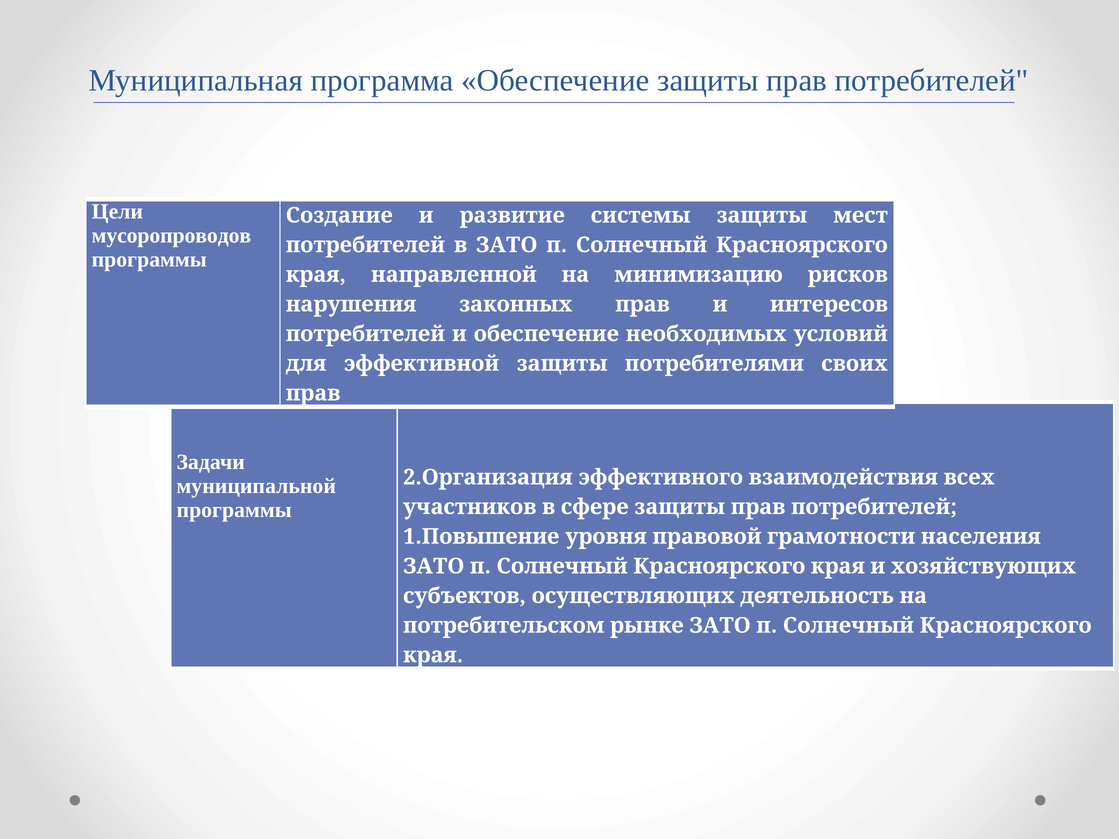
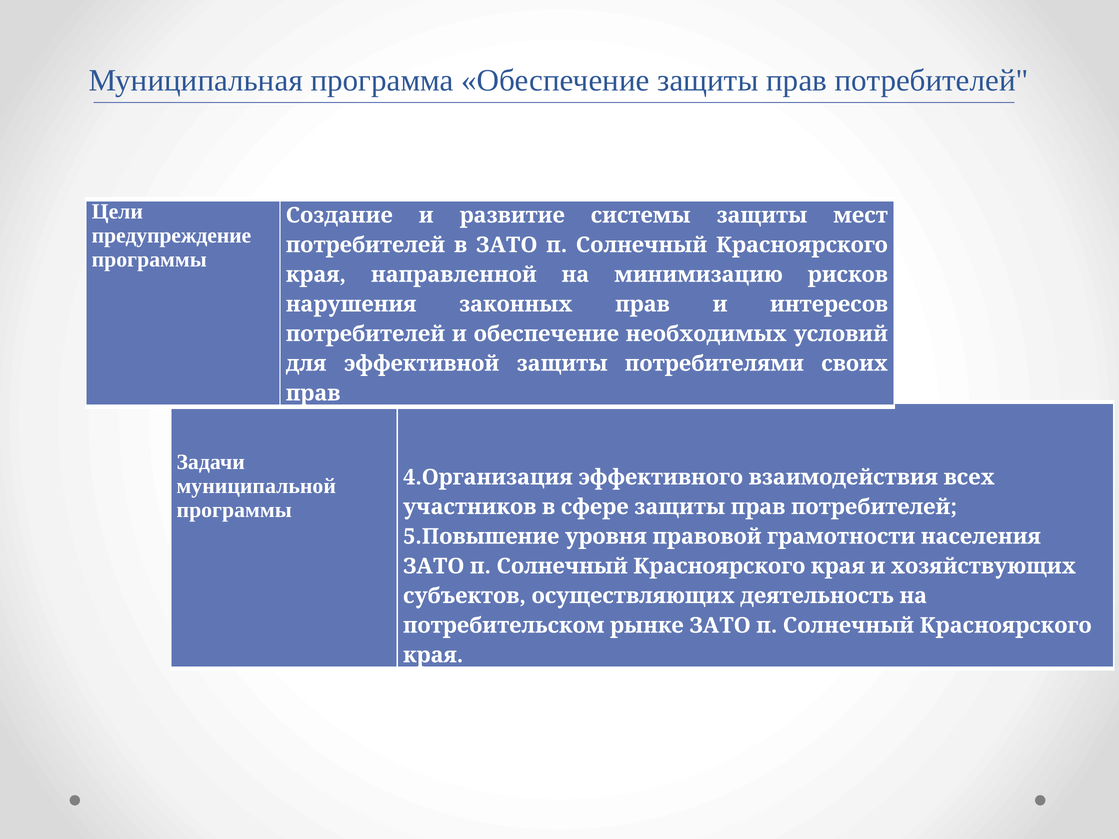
мусоропроводов: мусоропроводов -> предупреждение (171, 236)
2.Организация: 2.Организация -> 4.Организация (488, 477)
1.Повышение: 1.Повышение -> 5.Повышение (481, 537)
